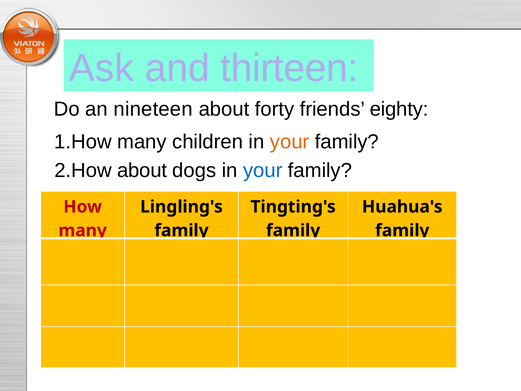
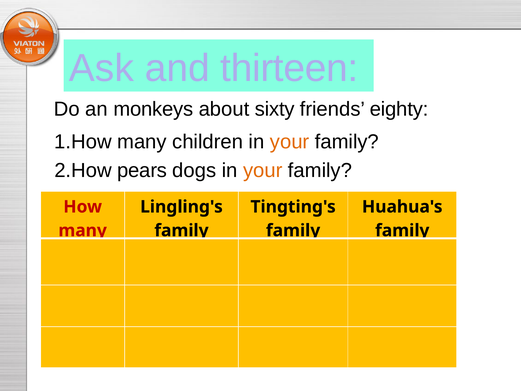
nineteen: nineteen -> monkeys (153, 109)
forty: forty -> sixty (275, 109)
2.How about: about -> pears (142, 170)
your colour: blue -> orange (263, 170)
